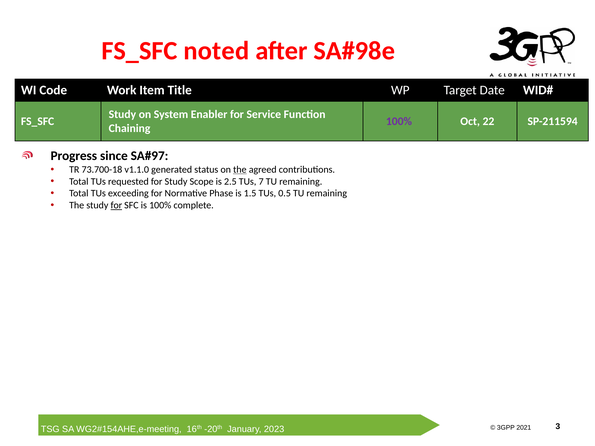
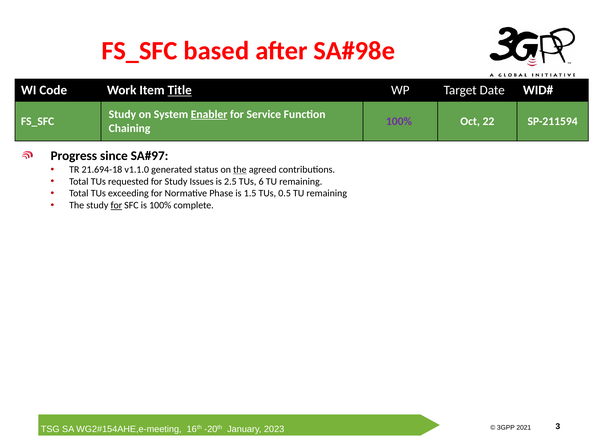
noted: noted -> based (216, 51)
Title underline: none -> present (180, 90)
Enabler underline: none -> present (209, 114)
73.700-18: 73.700-18 -> 21.694-18 (102, 170)
Scope: Scope -> Issues (202, 182)
7: 7 -> 6 (261, 182)
